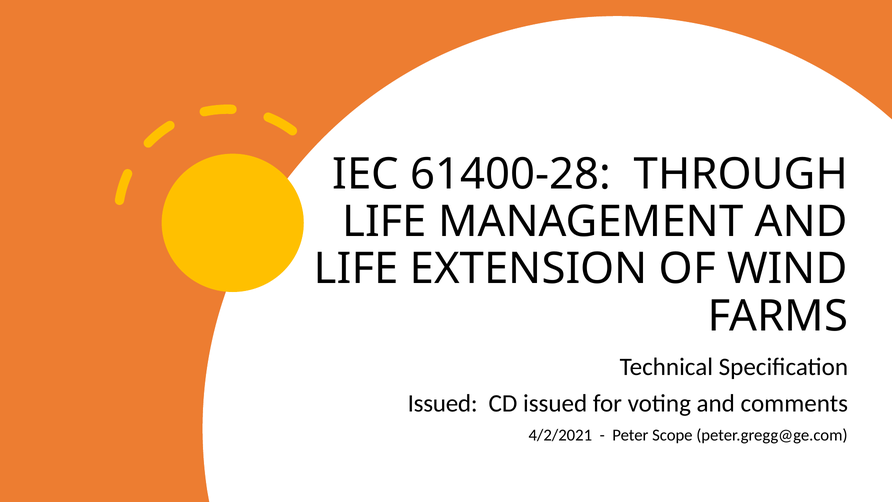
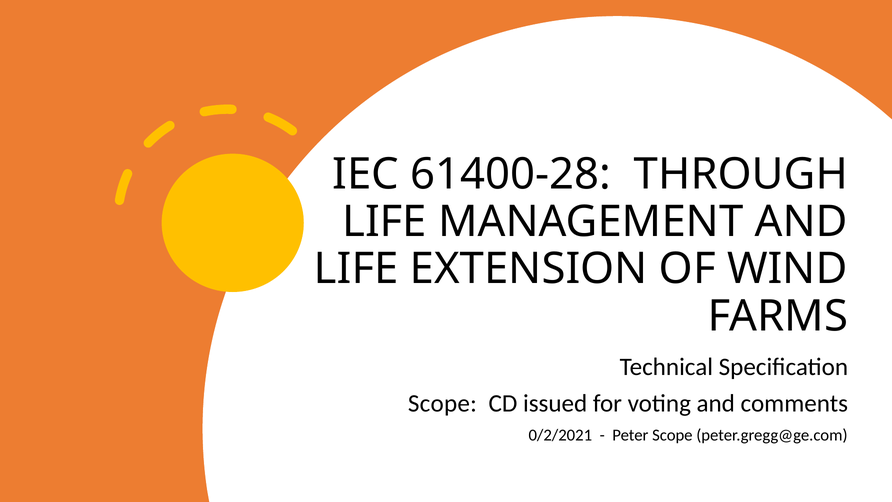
Issued: Issued -> Scope (442, 403)
4/2/2021: 4/2/2021 -> 0/2/2021 (560, 435)
